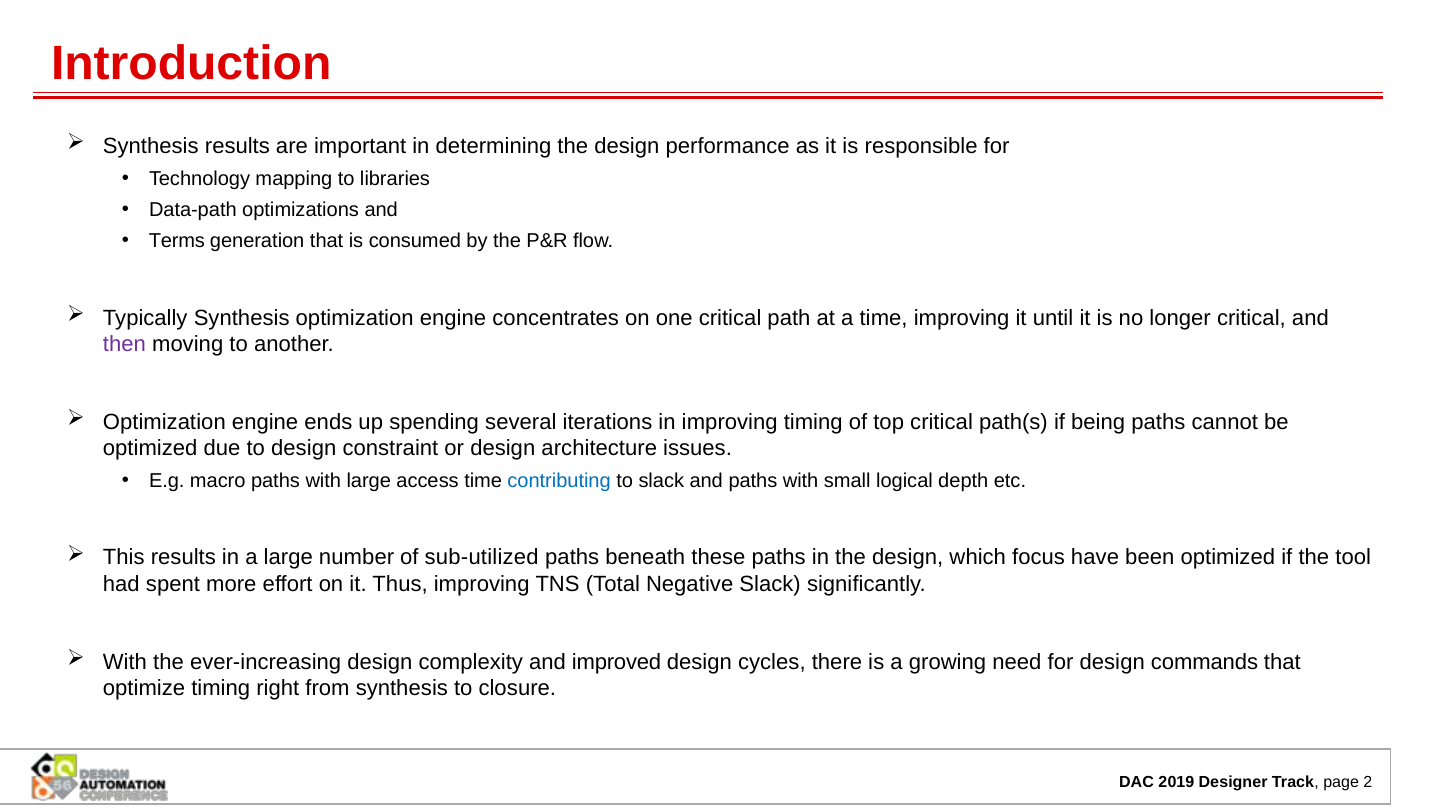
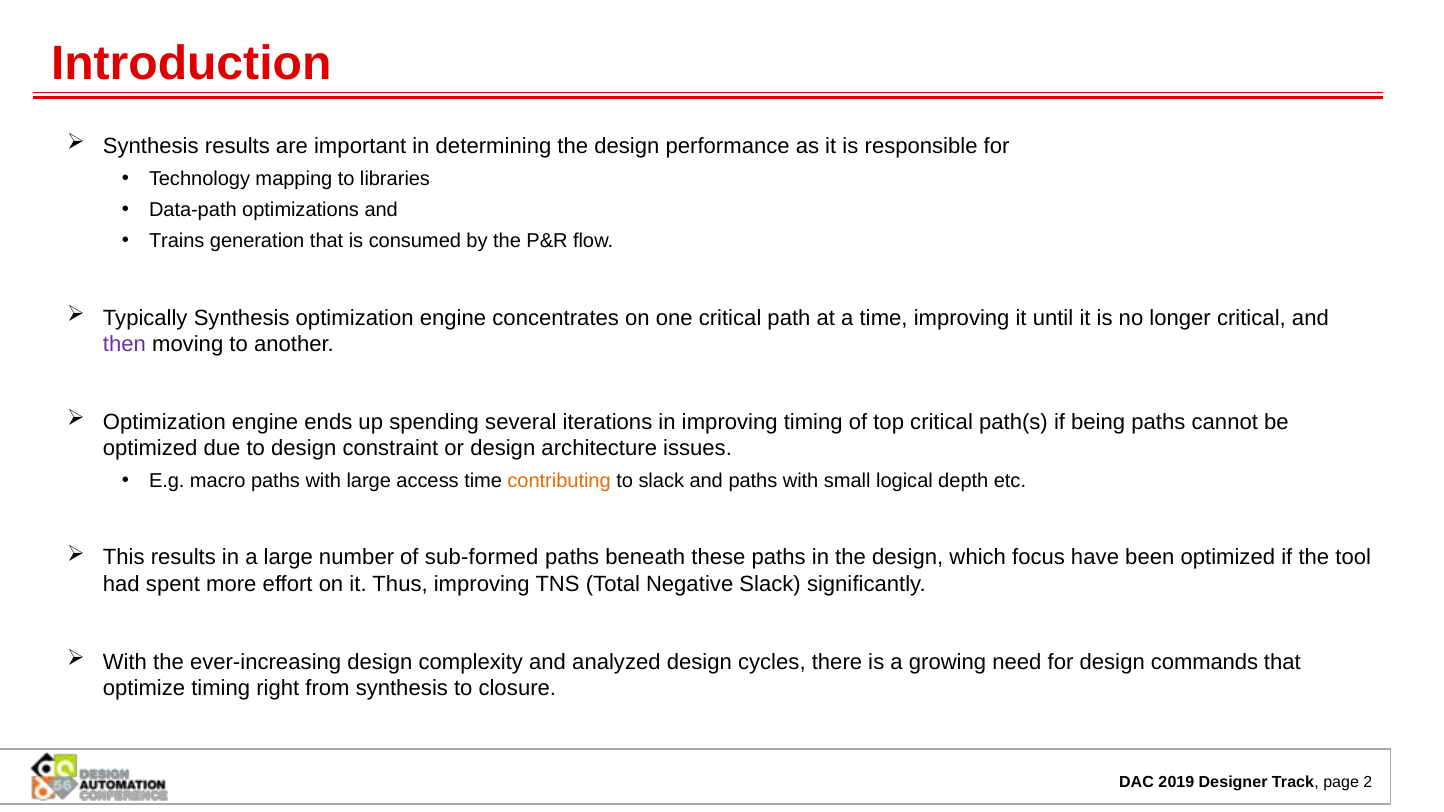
Terms: Terms -> Trains (177, 241)
contributing colour: blue -> orange (559, 481)
sub-utilized: sub-utilized -> sub-formed (482, 558)
improved: improved -> analyzed (616, 662)
